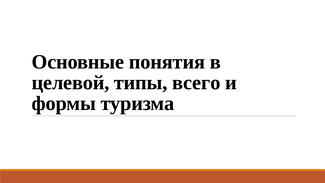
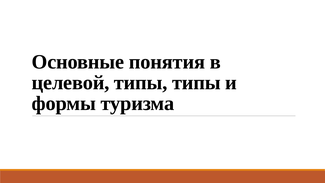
типы всего: всего -> типы (196, 82)
